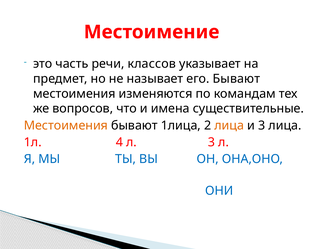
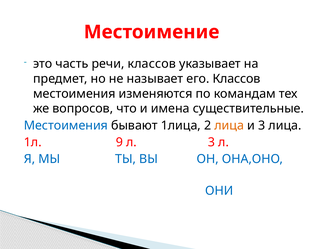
его Бывают: Бывают -> Классов (236, 79)
Местоимения colour: orange -> blue (66, 125)
4: 4 -> 9 (119, 142)
